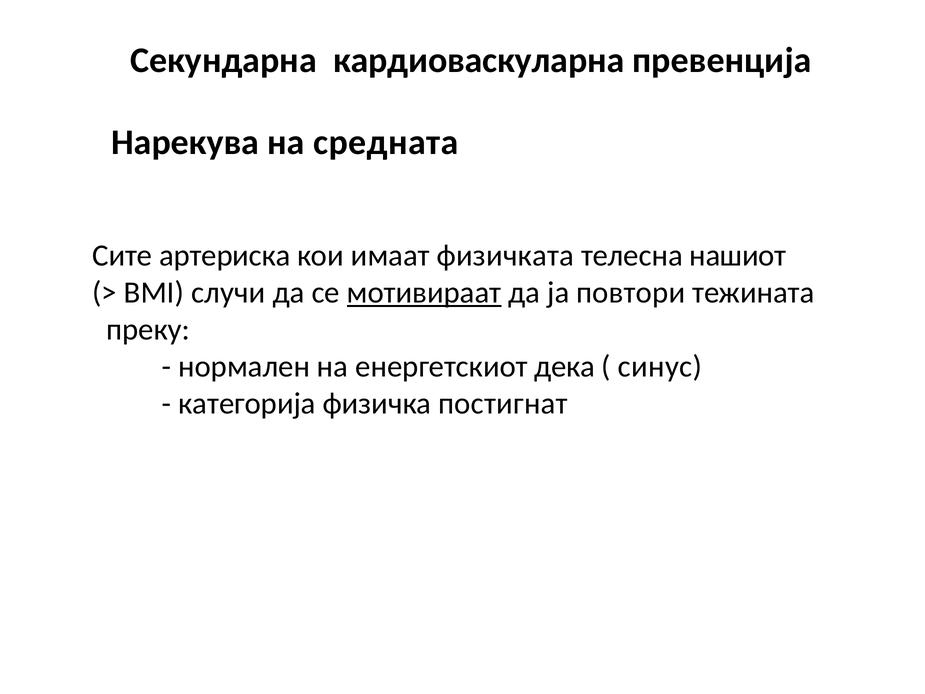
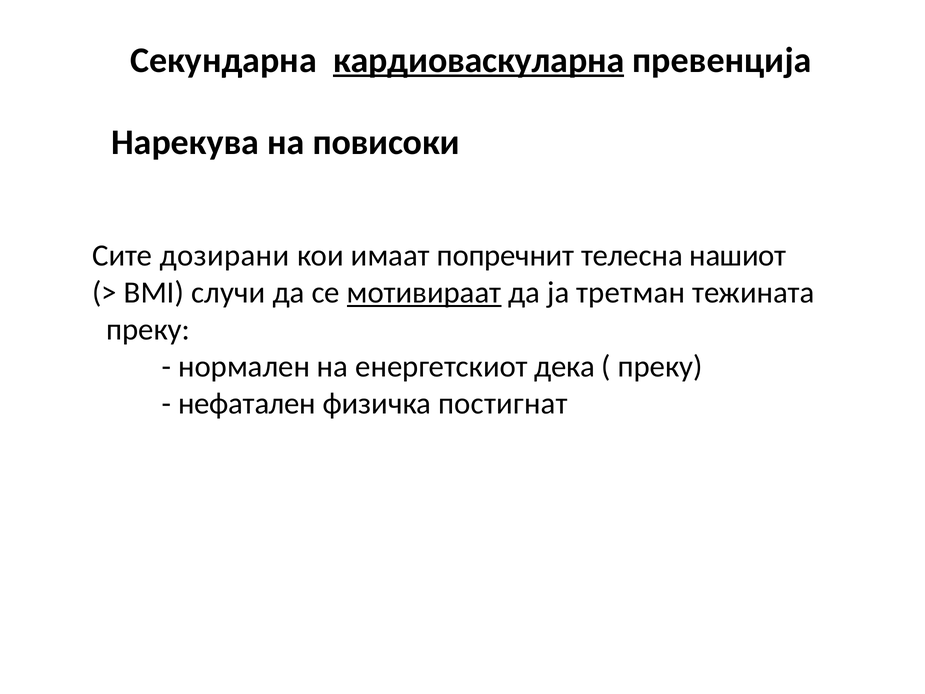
кардиоваскуларна underline: none -> present (479, 60)
средната: средната -> повисоки (386, 142)
артериска: артериска -> дозирани (225, 256)
физичката: физичката -> попречнит (506, 256)
повтори: повтори -> третман (631, 293)
синус: синус -> преку (660, 367)
категорија: категорија -> нефатален (247, 404)
